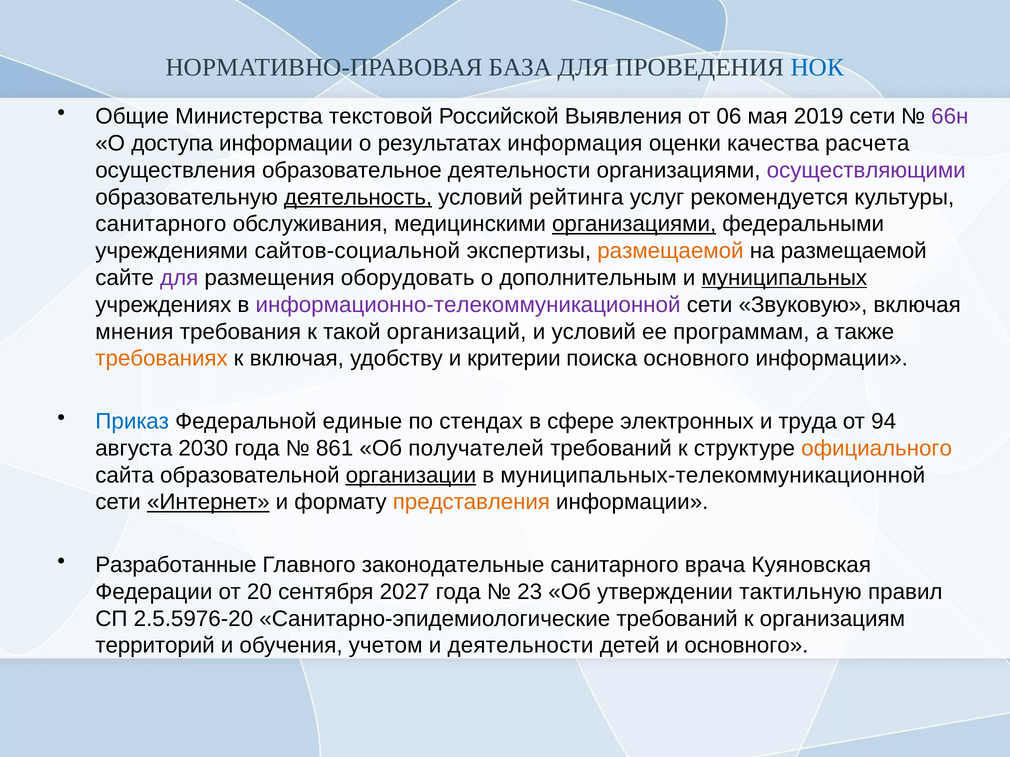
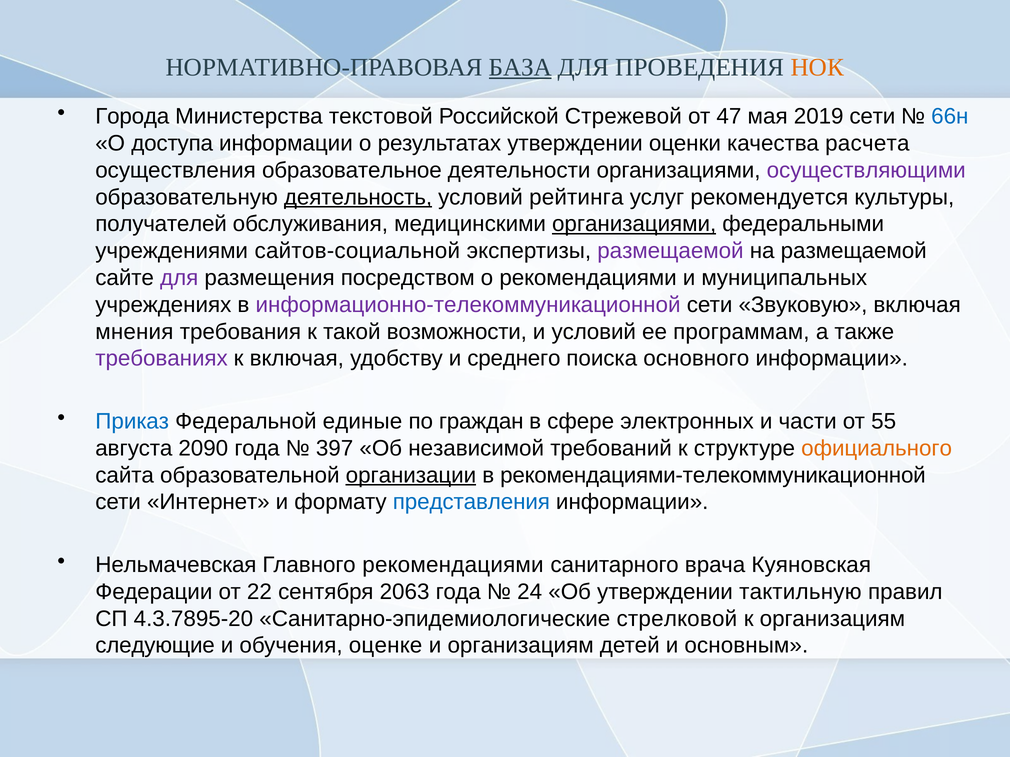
БАЗА underline: none -> present (520, 67)
НОК colour: blue -> orange (817, 67)
Общие: Общие -> Города (132, 117)
Выявления: Выявления -> Стрежевой (623, 117)
06: 06 -> 47 (729, 117)
66н colour: purple -> blue (950, 117)
результатах информация: информация -> утверждении (575, 143)
санитарного: санитарного -> получателей (161, 224)
размещаемой colour: orange -> purple (670, 251)
оборудовать: оборудовать -> посредством (408, 278)
о дополнительным: дополнительным -> рекомендациями (588, 278)
муниципальных underline: present -> none (784, 278)
организаций: организаций -> возможности (457, 332)
требованиях colour: orange -> purple (162, 359)
критерии: критерии -> среднего (514, 359)
стендах: стендах -> граждан (481, 422)
труда: труда -> части (808, 422)
94: 94 -> 55 (884, 422)
2030: 2030 -> 2090 (203, 449)
861: 861 -> 397 (335, 449)
получателей: получателей -> независимой (476, 449)
муниципальных-телекоммуникационной: муниципальных-телекоммуникационной -> рекомендациями-телекоммуникационной (713, 475)
Интернет underline: present -> none (208, 502)
представления colour: orange -> blue (471, 502)
Разработанные: Разработанные -> Нельмачевская (176, 565)
Главного законодательные: законодательные -> рекомендациями (453, 565)
20: 20 -> 22 (259, 592)
2027: 2027 -> 2063 (405, 592)
23: 23 -> 24 (530, 592)
2.5.5976-20: 2.5.5976-20 -> 4.3.7895-20 (193, 619)
Санитарно-эпидемиологические требований: требований -> стрелковой (677, 619)
территорий: территорий -> следующие (155, 646)
учетом: учетом -> оценке (386, 646)
и деятельности: деятельности -> организациям (521, 646)
и основного: основного -> основным (746, 646)
